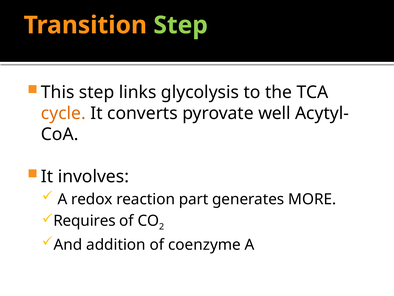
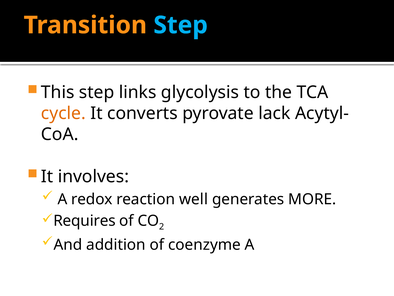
Step colour: light green -> light blue (181, 25)
well: well -> lack (274, 113)
part: part -> well (194, 199)
